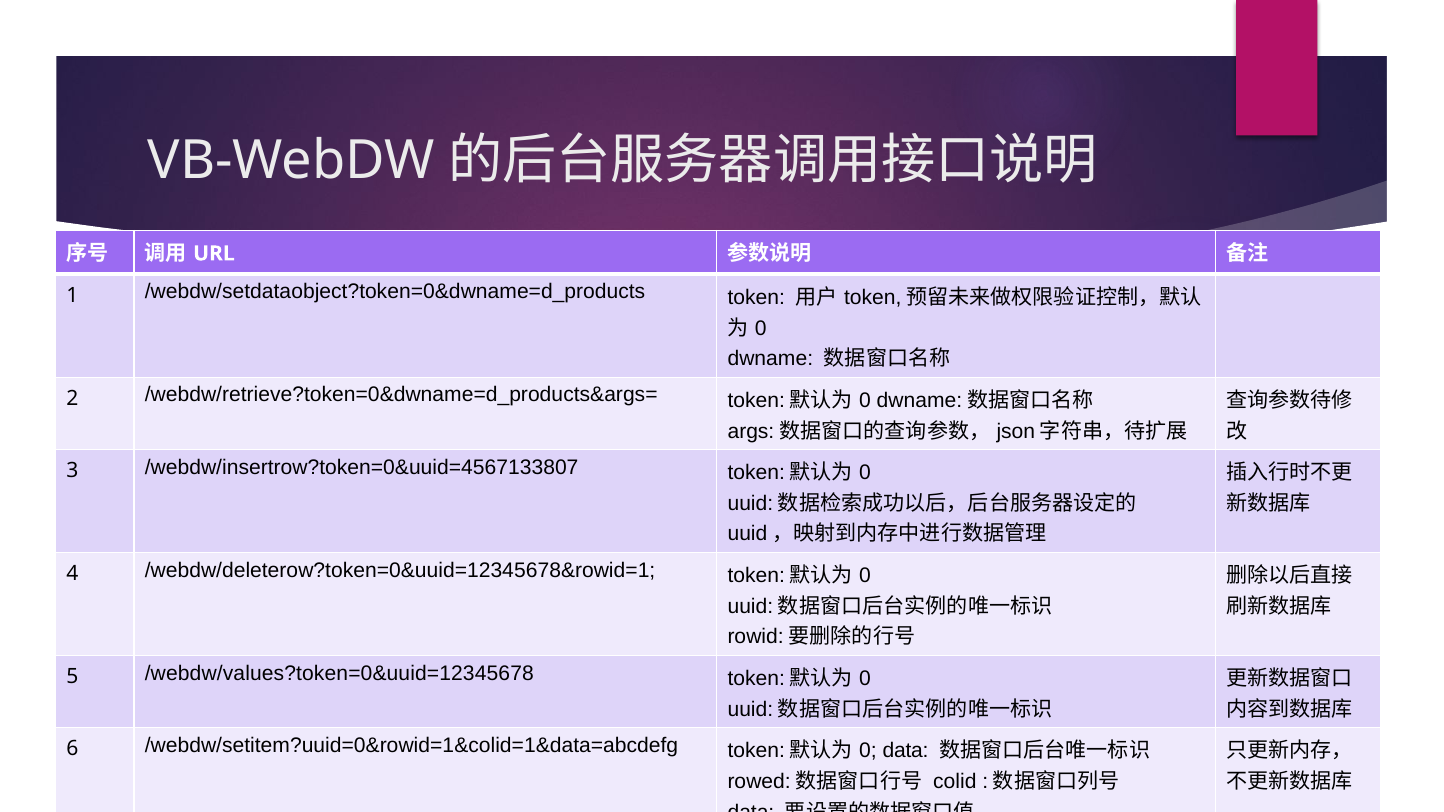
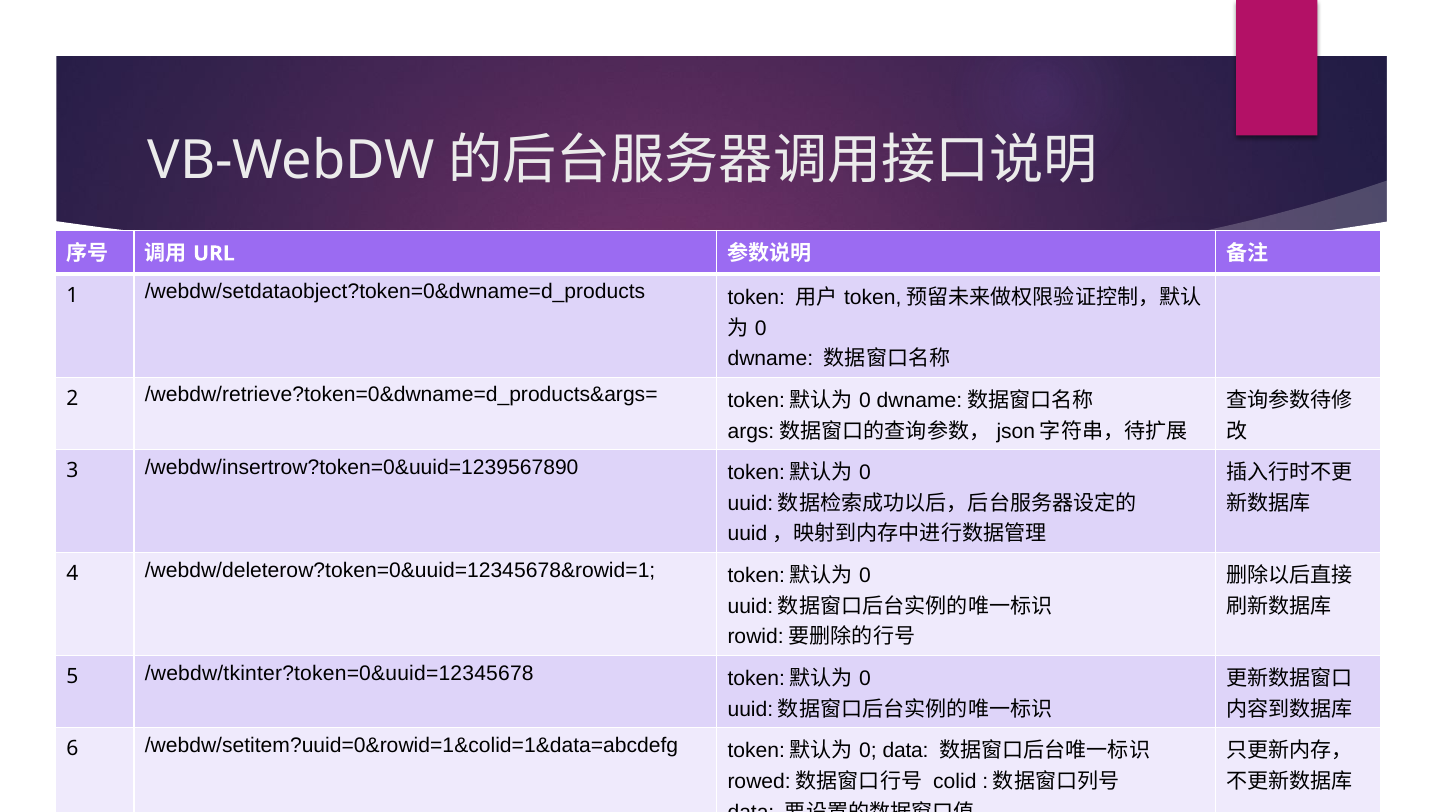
/webdw/insertrow?token=0&uuid=4567133807: /webdw/insertrow?token=0&uuid=4567133807 -> /webdw/insertrow?token=0&uuid=1239567890 (362, 467)
/webdw/values?token=0&uuid=12345678: /webdw/values?token=0&uuid=12345678 -> /webdw/tkinter?token=0&uuid=12345678 (339, 673)
